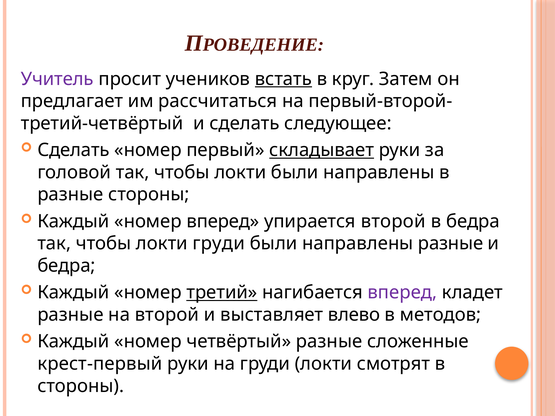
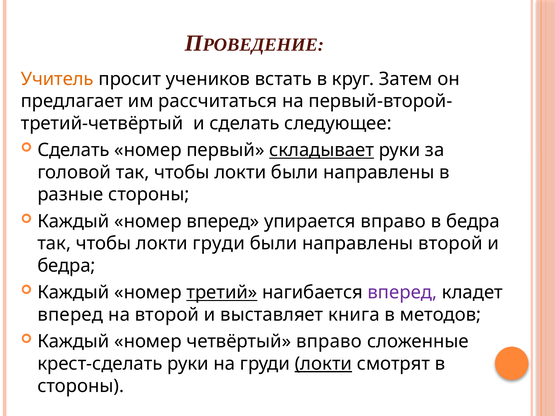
Учитель colour: purple -> orange (57, 79)
встать underline: present -> none (283, 79)
упирается второй: второй -> вправо (393, 221)
направлены разные: разные -> второй (450, 244)
разные: разные -> вперед (70, 315)
влево: влево -> книга (354, 315)
четвёртый разные: разные -> вправо (329, 342)
крест-первый: крест-первый -> крест-сделать (100, 364)
локти underline: none -> present (323, 364)
